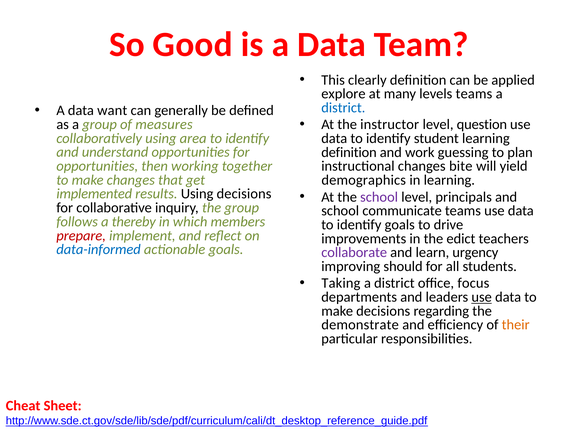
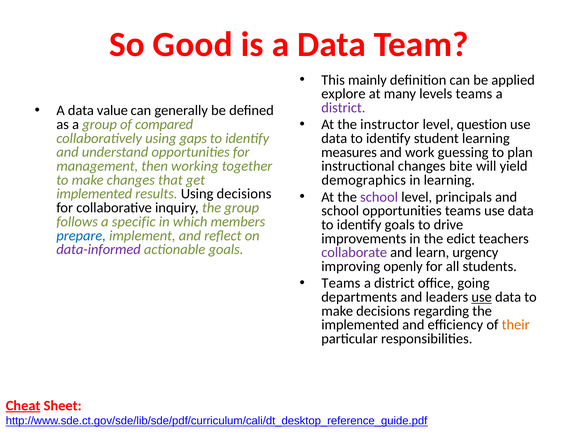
clearly: clearly -> mainly (367, 80)
district colour: blue -> purple (343, 108)
want: want -> value (112, 110)
measures: measures -> compared (164, 124)
area: area -> gaps (193, 138)
definition: definition -> measures (349, 152)
opportunities: opportunities -> management (97, 166)
school communicate: communicate -> opportunities (402, 211)
thereby: thereby -> specific (134, 221)
prepare colour: red -> blue (81, 235)
data-informed colour: blue -> purple (99, 249)
should: should -> openly (403, 266)
Taking: Taking -> Teams (341, 283)
focus: focus -> going (473, 283)
demonstrate: demonstrate -> implemented (360, 324)
Cheat underline: none -> present (23, 405)
